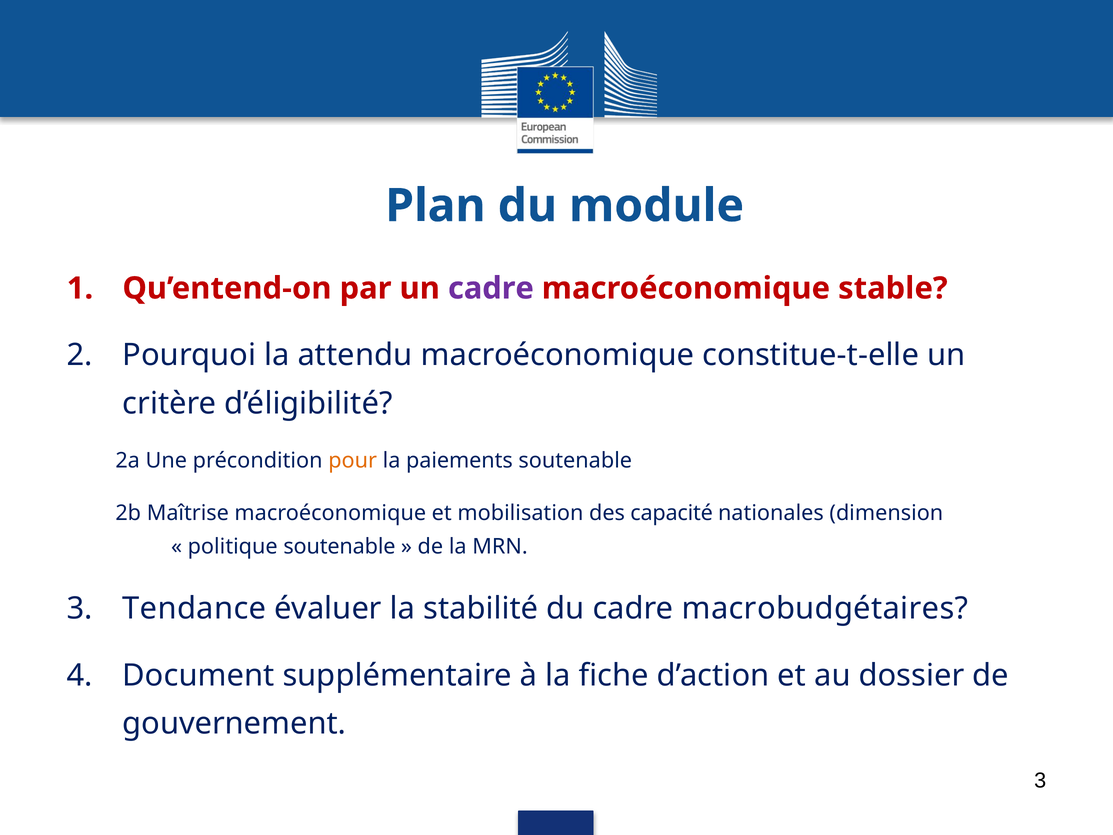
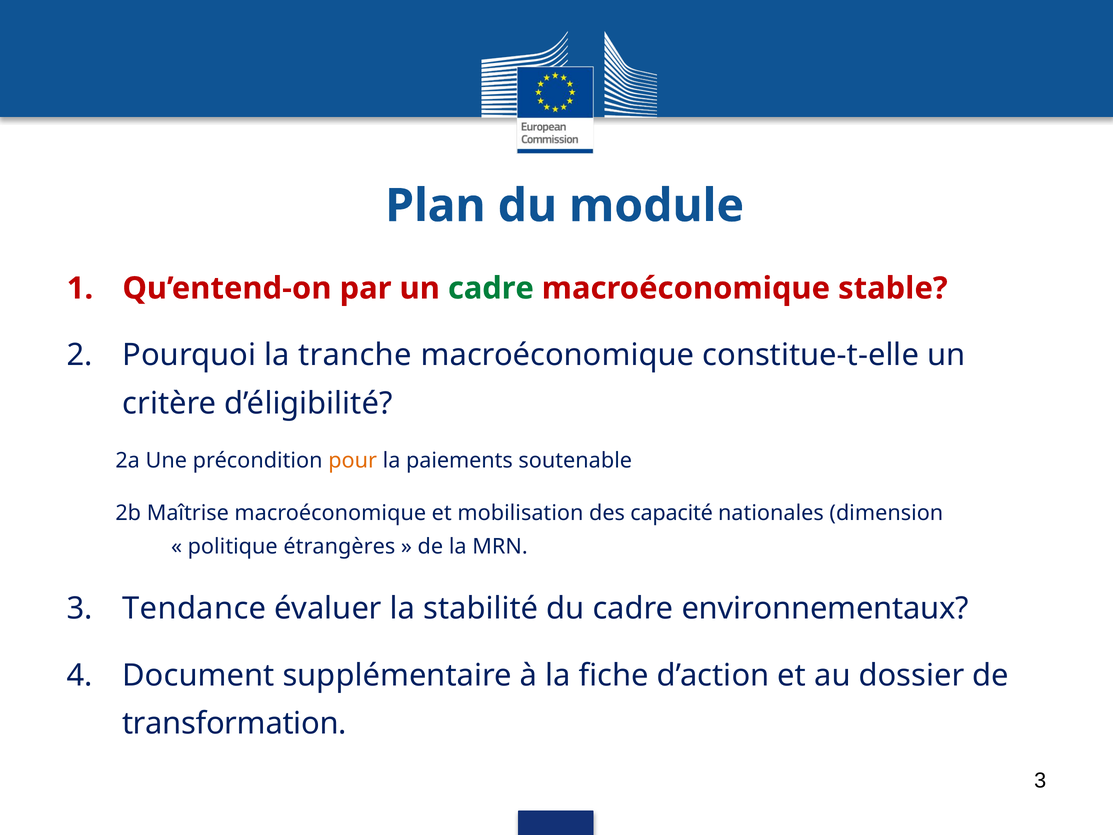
cadre colour: purple -> green (491, 288)
attendu: attendu -> tranche (355, 355)
politique soutenable: soutenable -> étrangères (339, 546)
macrobudgétaires: macrobudgétaires -> environnementaux (825, 608)
gouvernement: gouvernement -> transformation (234, 723)
